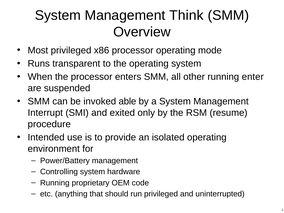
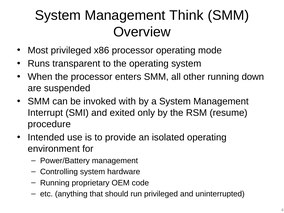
enter: enter -> down (253, 77)
able: able -> with (127, 101)
